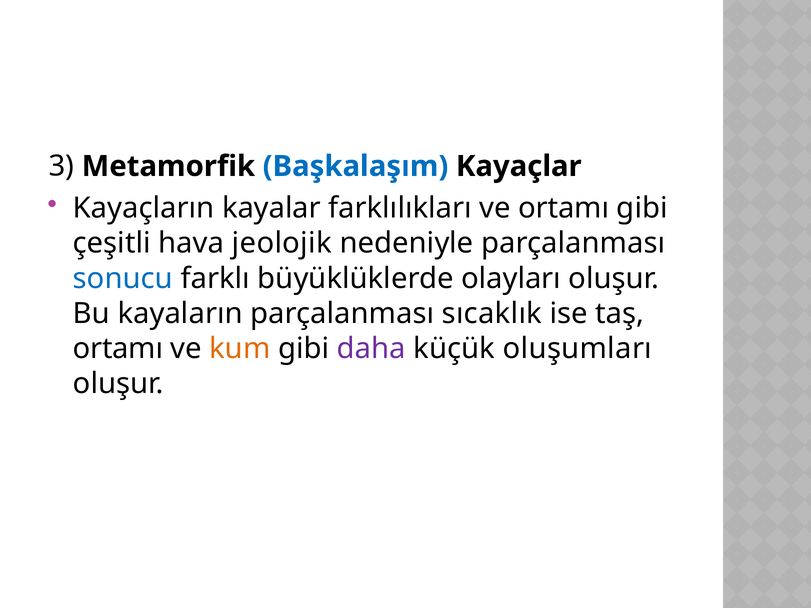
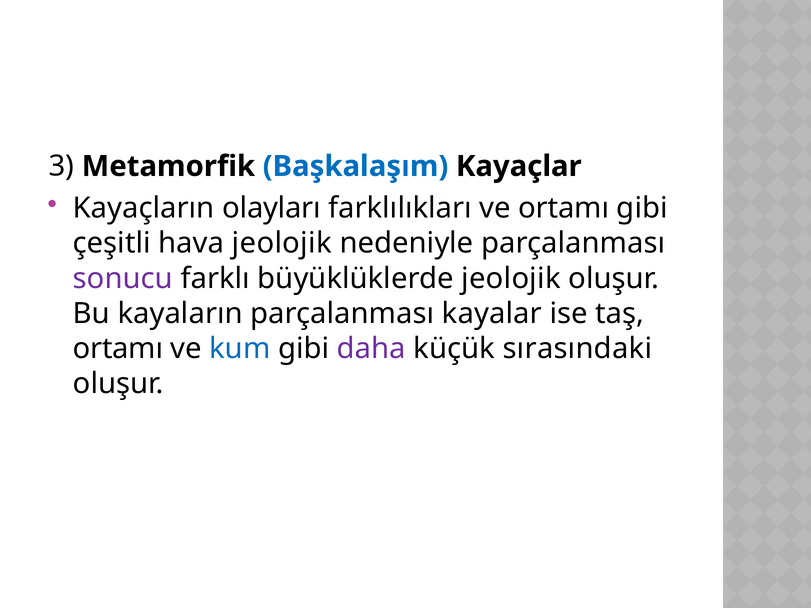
kayalar: kayalar -> olayları (272, 208)
sonucu colour: blue -> purple (123, 278)
büyüklüklerde olayları: olayları -> jeolojik (511, 278)
sıcaklık: sıcaklık -> kayalar (492, 314)
kum colour: orange -> blue (240, 349)
oluşumları: oluşumları -> sırasındaki (577, 349)
